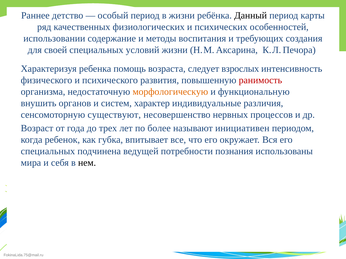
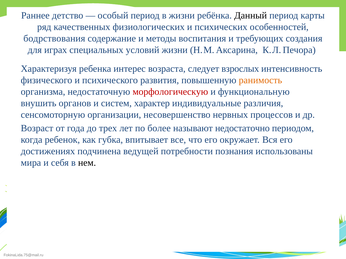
использовании: использовании -> бодрствования (54, 38)
своей: своей -> играх (56, 50)
помощь: помощь -> интерес (130, 69)
ранимость colour: red -> orange (260, 80)
морфологическую colour: orange -> red (170, 92)
существуют: существуют -> организации (114, 115)
инициативен: инициативен -> недостаточно (242, 128)
специальных: специальных -> достижениях (48, 151)
